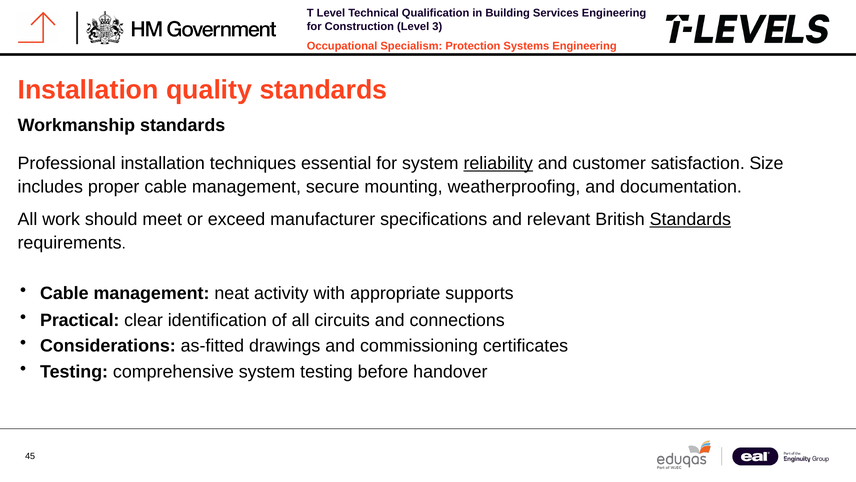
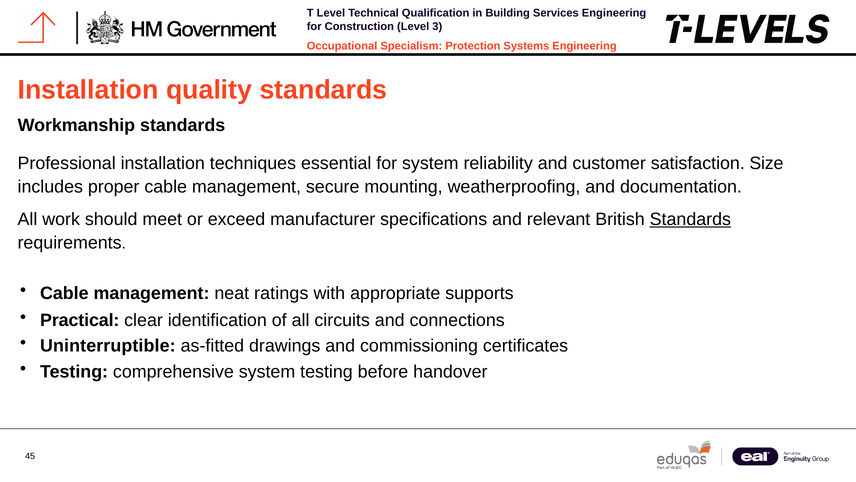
reliability underline: present -> none (498, 163)
activity: activity -> ratings (281, 293)
Considerations: Considerations -> Uninterruptible (108, 345)
